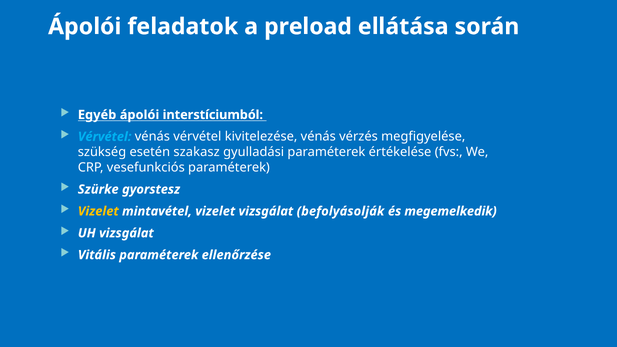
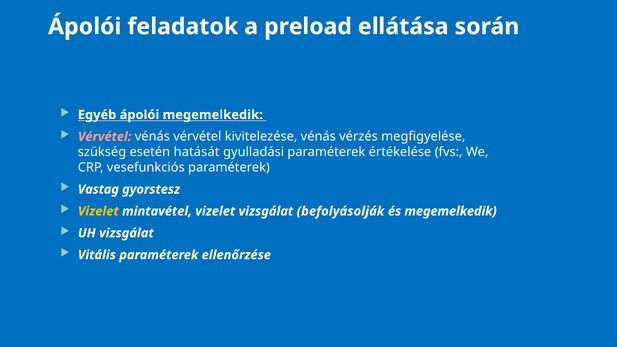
ápolói interstíciumból: interstíciumból -> megemelkedik (213, 115)
Vérvétel colour: light blue -> pink (105, 137)
szakasz: szakasz -> hatását (197, 152)
Szürke: Szürke -> Vastag (98, 189)
